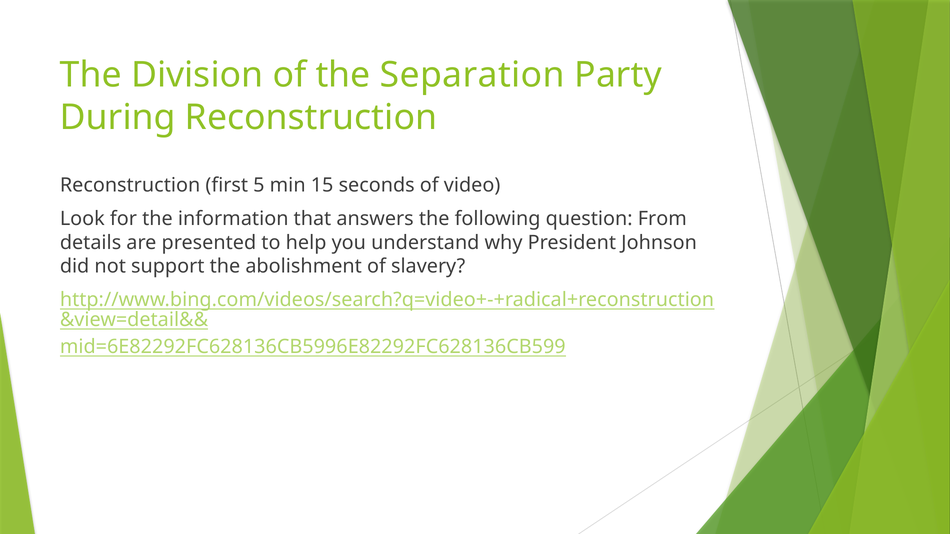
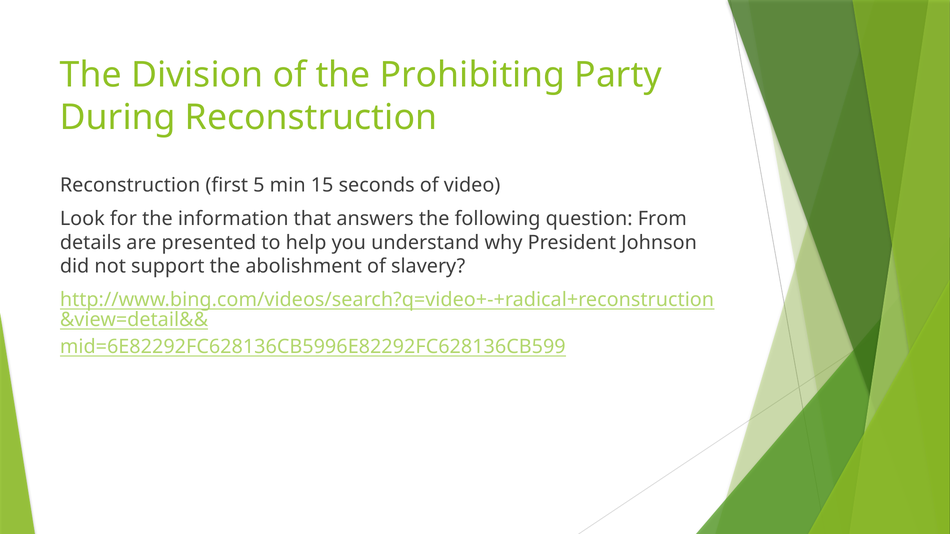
Separation: Separation -> Prohibiting (473, 75)
